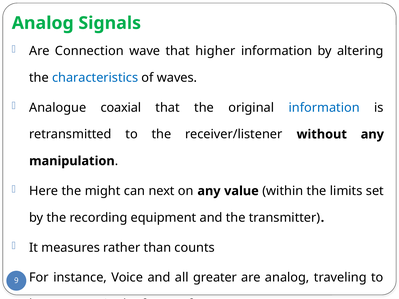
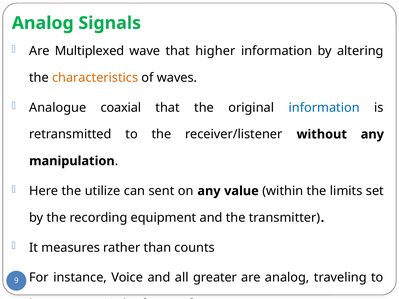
Connection: Connection -> Multiplexed (89, 51)
characteristics colour: blue -> orange (95, 78)
might: might -> utilize (103, 191)
next: next -> sent (162, 191)
